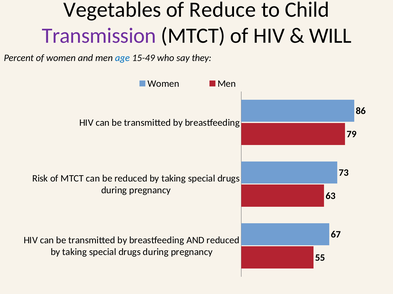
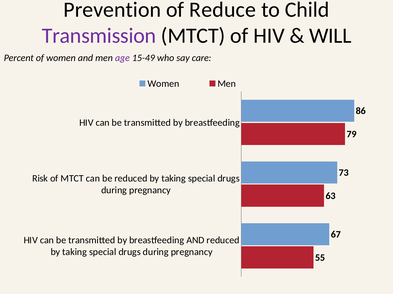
Vegetables: Vegetables -> Prevention (112, 10)
age colour: blue -> purple (122, 58)
they: they -> care (202, 58)
